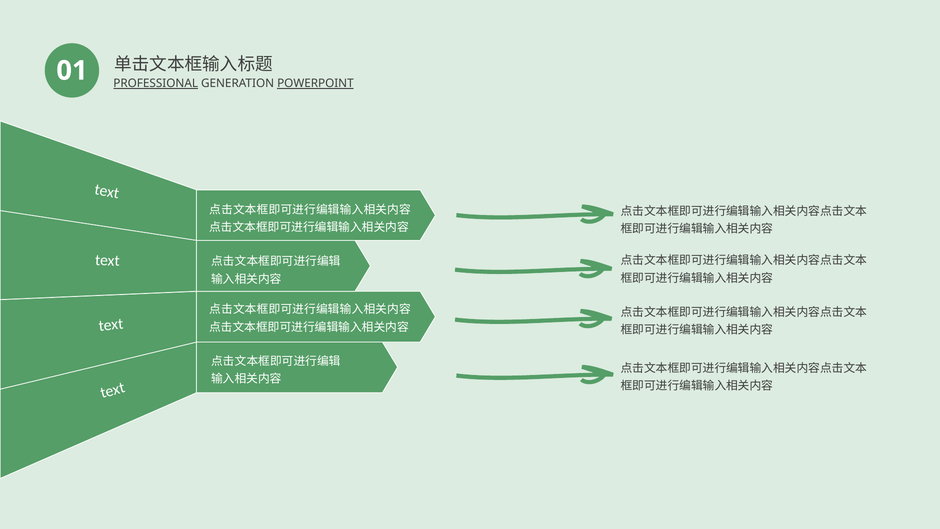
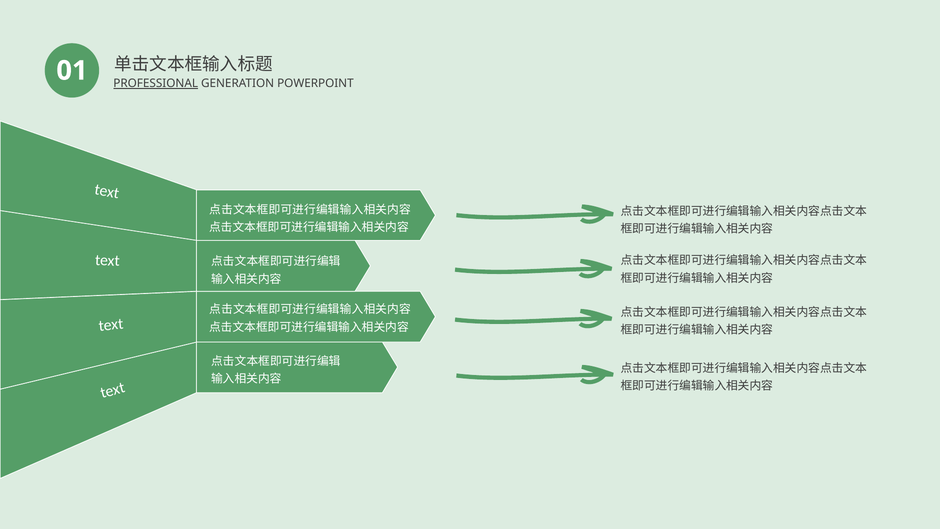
POWERPOINT underline: present -> none (315, 83)
